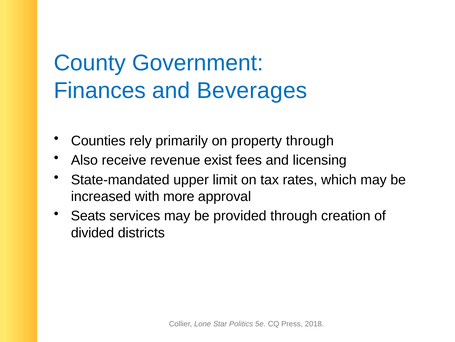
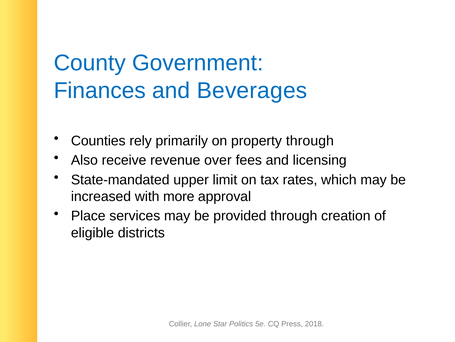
exist: exist -> over (218, 160)
Seats: Seats -> Place (88, 216)
divided: divided -> eligible (92, 232)
